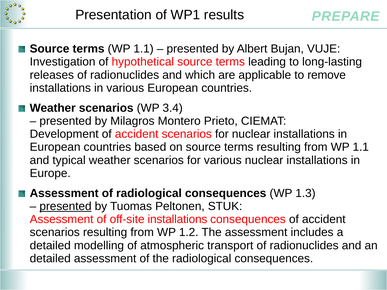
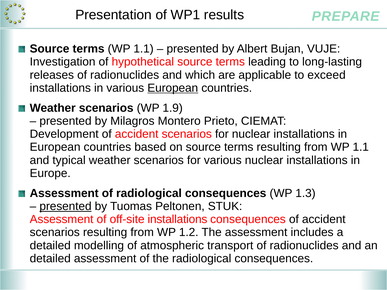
remove: remove -> exceed (327, 75)
European underline: none -> present (173, 88)
3.4: 3.4 -> 1.9 (173, 108)
